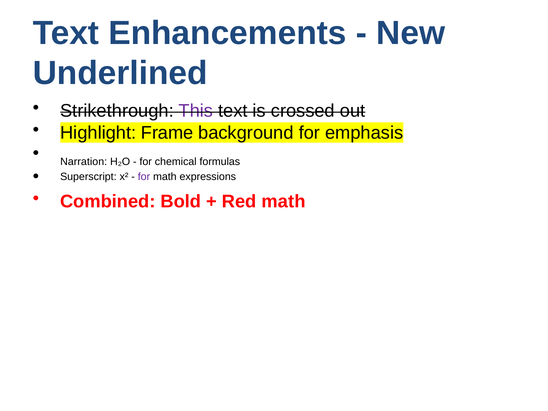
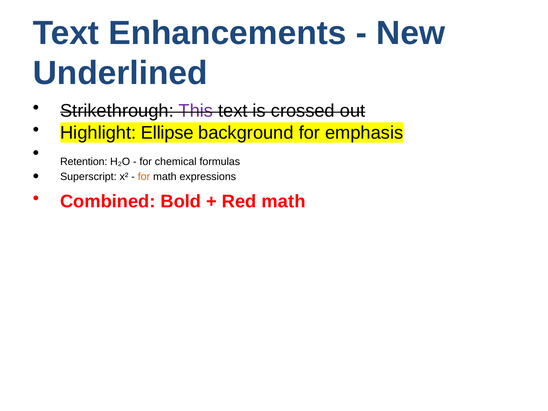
Frame: Frame -> Ellipse (167, 133)
Narration: Narration -> Retention (84, 162)
for colour: purple -> orange (144, 177)
